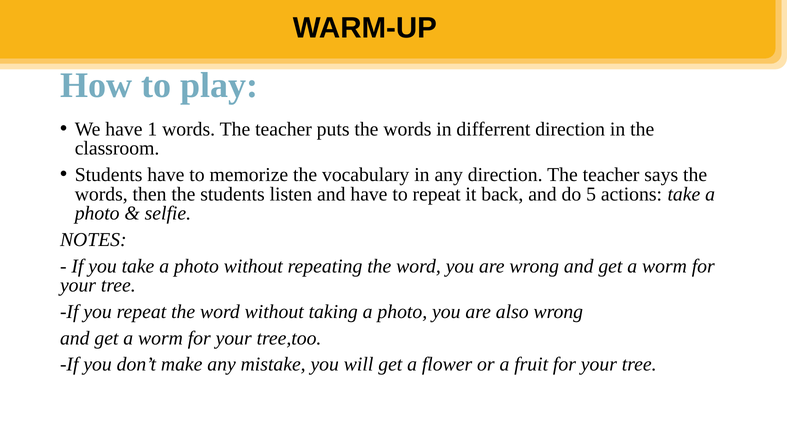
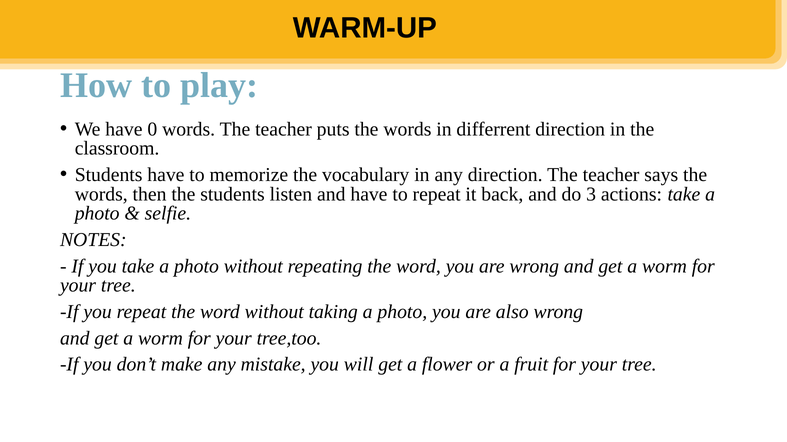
1: 1 -> 0 (152, 130)
5: 5 -> 3 (591, 194)
